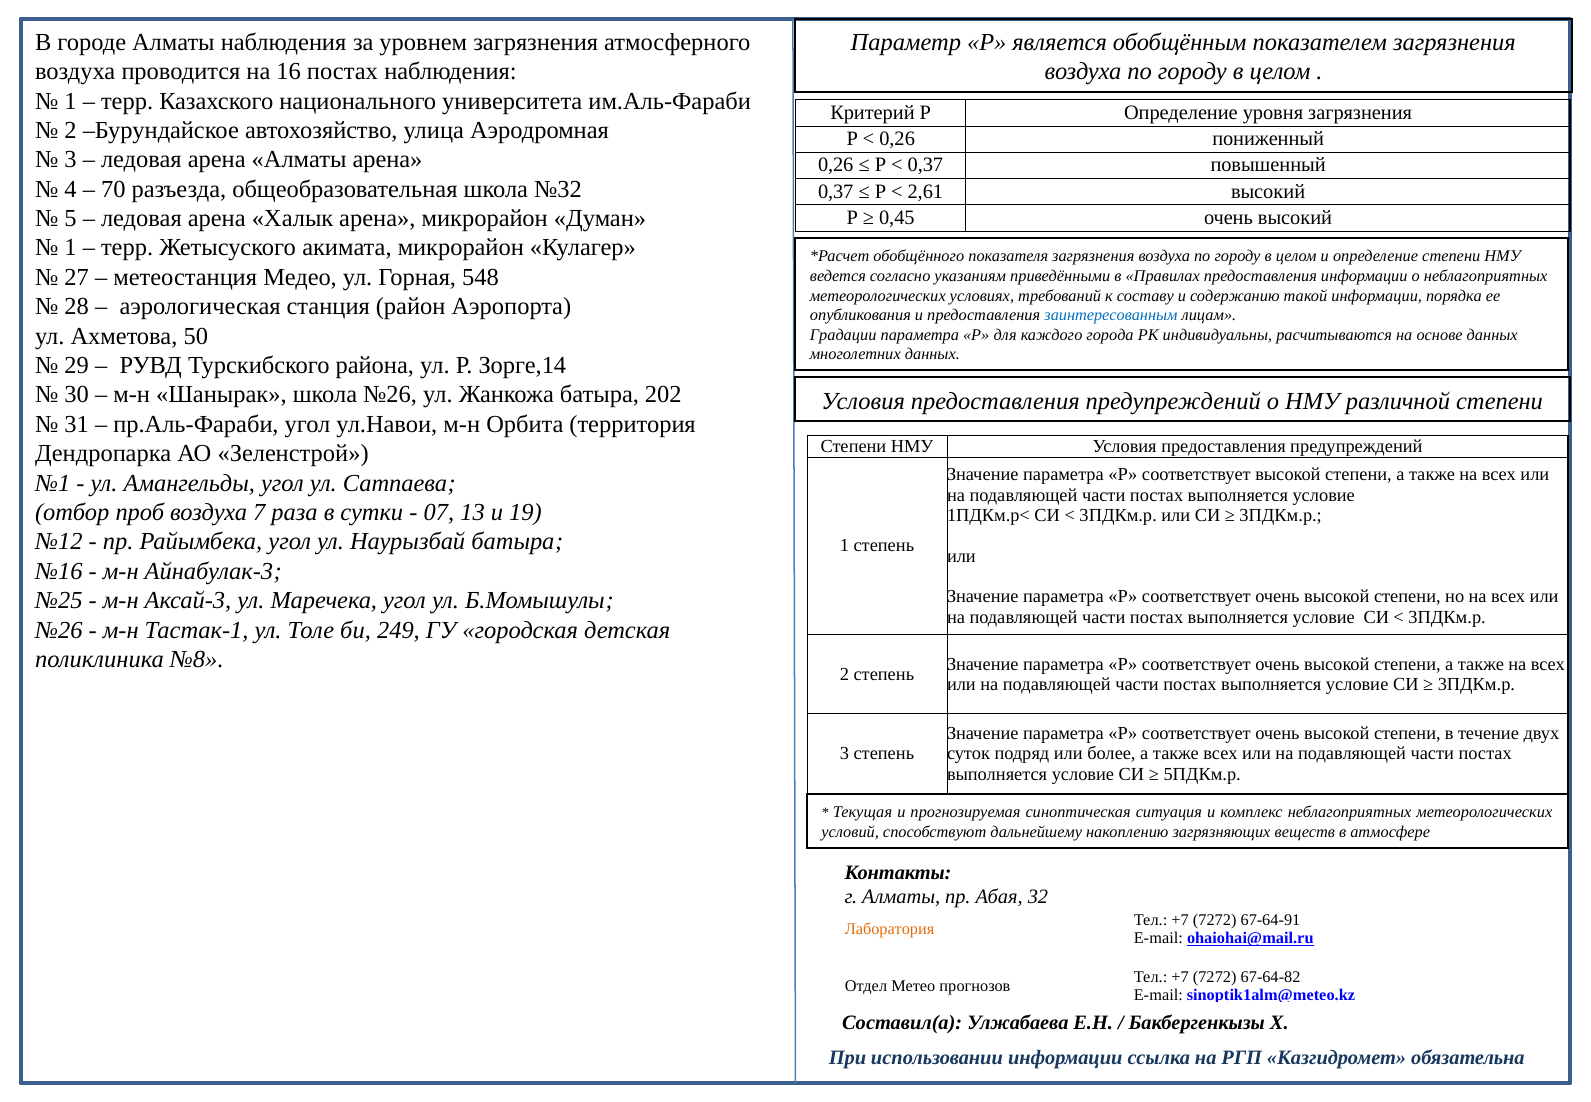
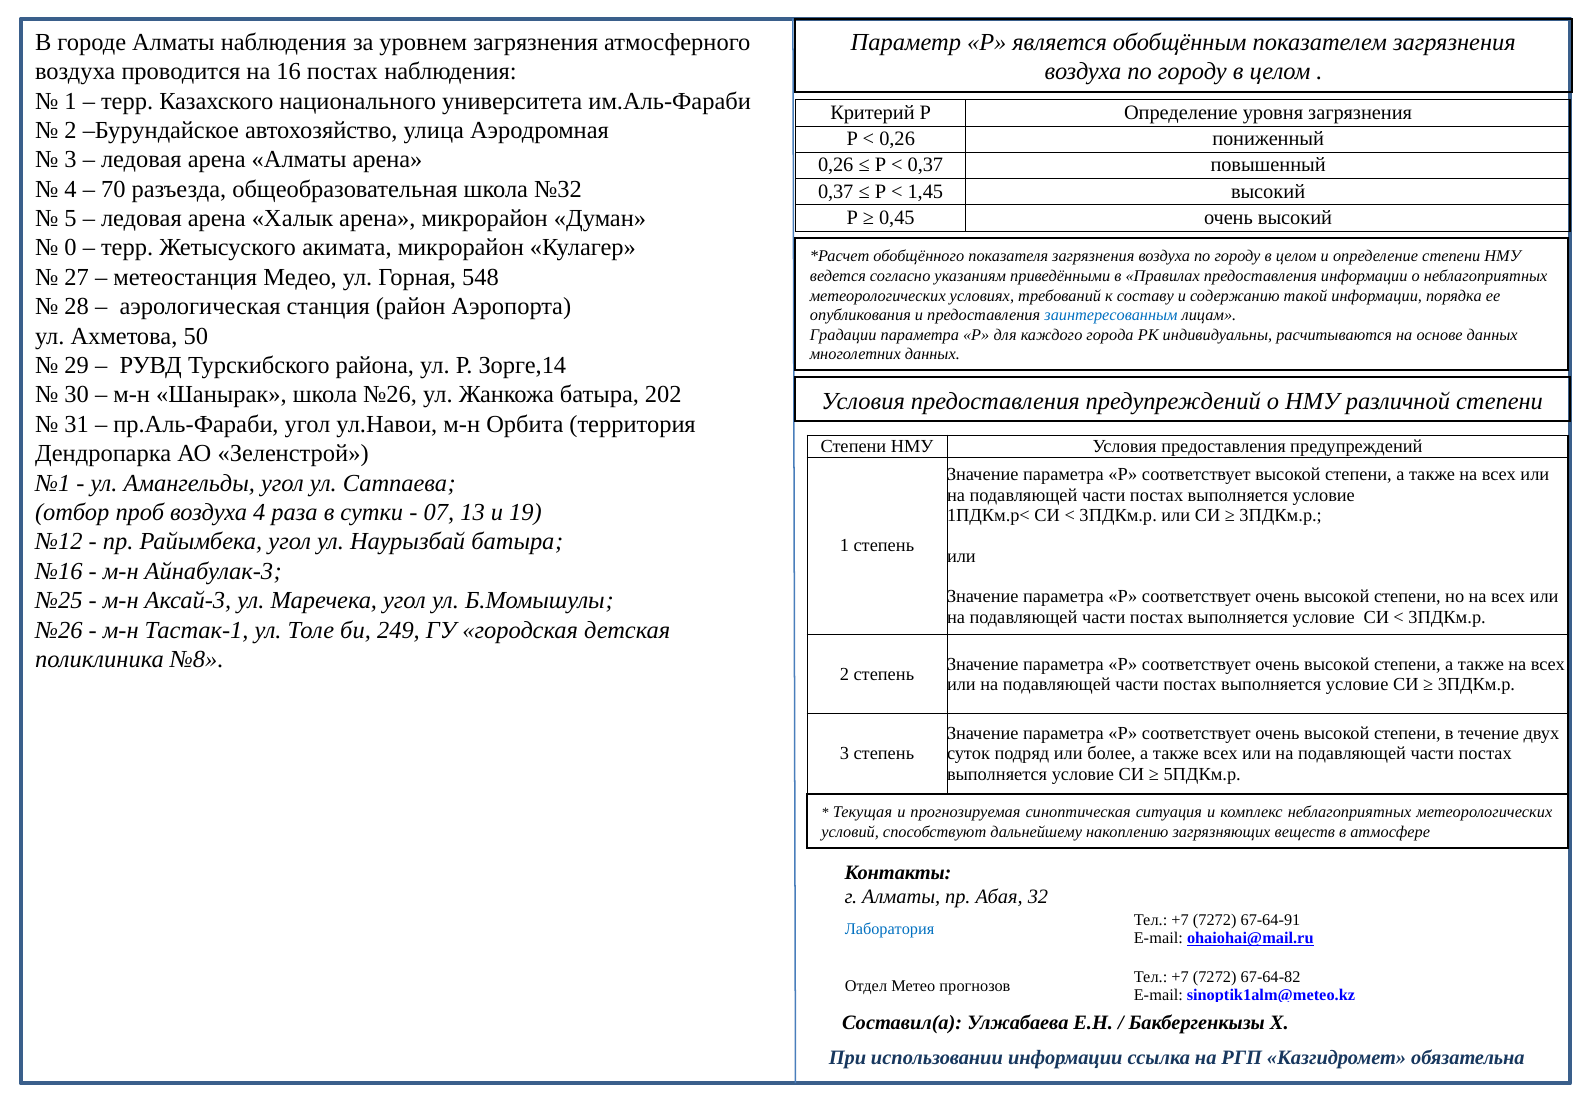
2,61: 2,61 -> 1,45 (925, 191)
1: 1 -> 0 (71, 248)
воздуха 7: 7 -> 4 (259, 512)
Лаборатория colour: orange -> blue (890, 929)
